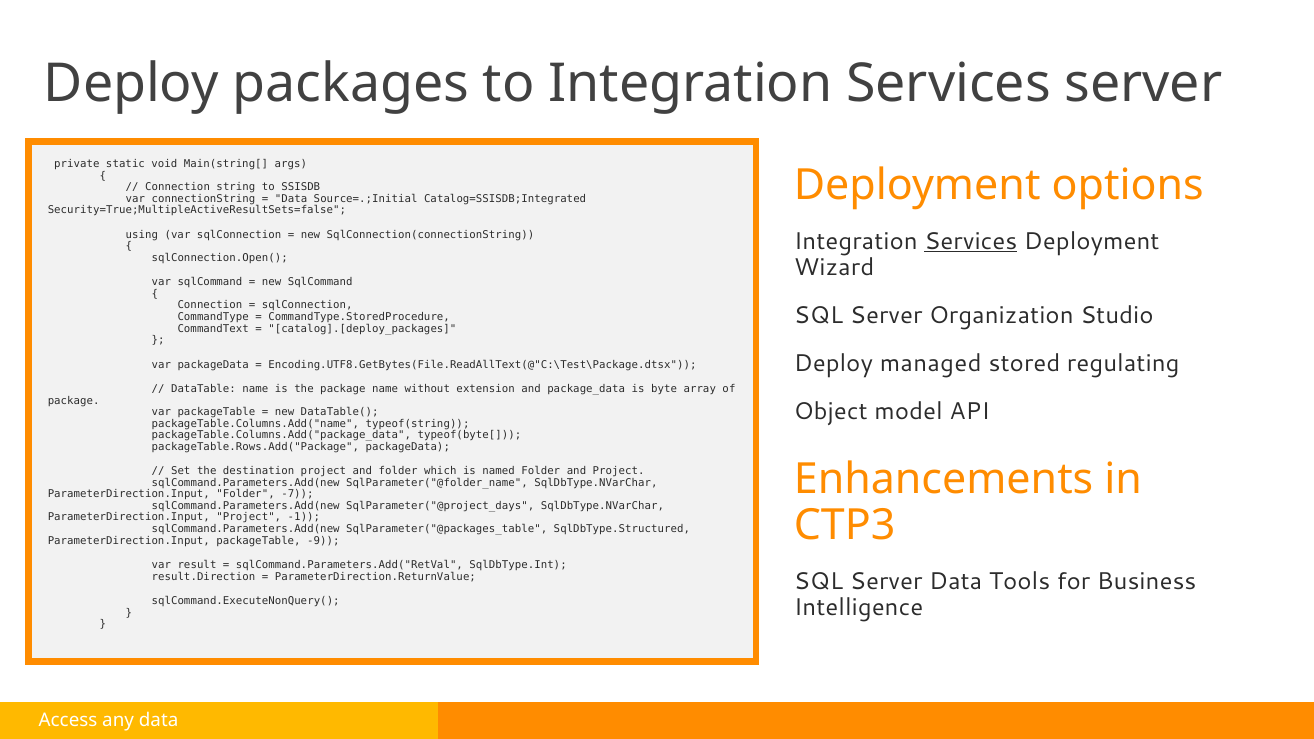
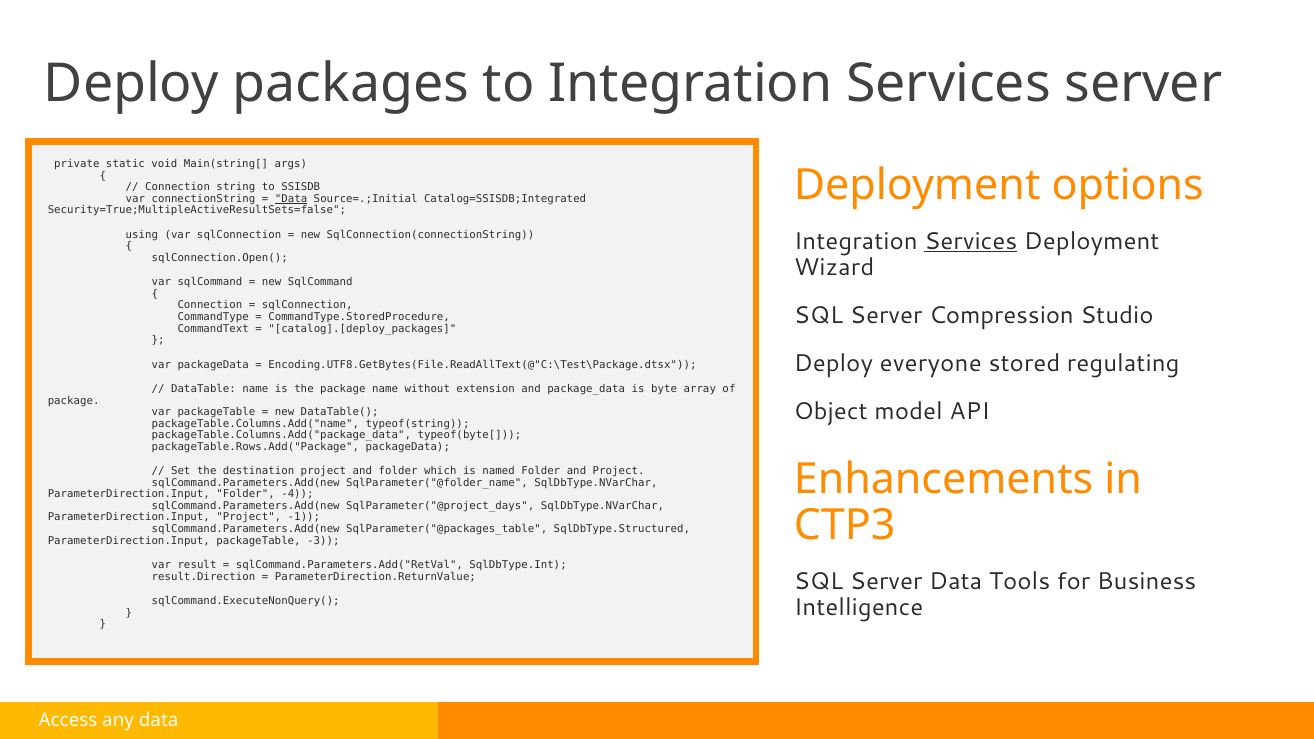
Data underline: none -> present (291, 199)
Organization: Organization -> Compression (1001, 315)
managed: managed -> everyone (931, 363)
-7: -7 -> -4 (297, 494)
-9: -9 -> -3 (323, 541)
